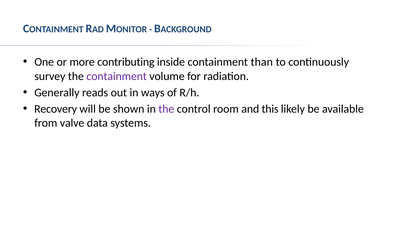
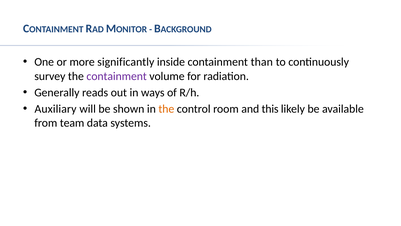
contributing: contributing -> significantly (126, 62)
Recovery: Recovery -> Auxiliary (56, 109)
the colour: purple -> orange (166, 109)
valve: valve -> team (72, 123)
